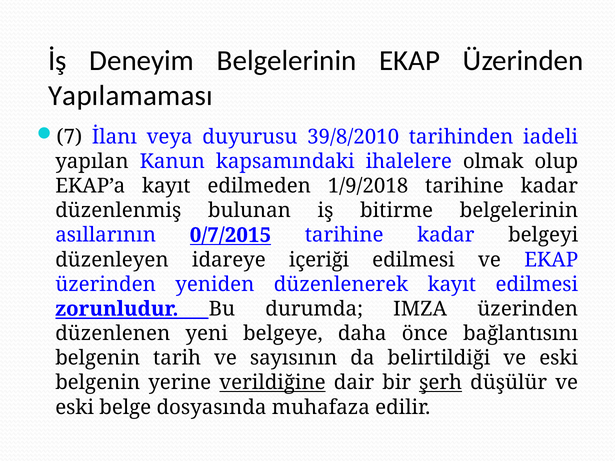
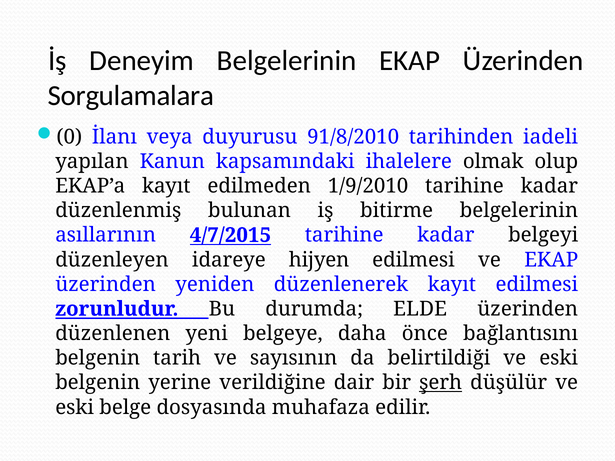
Yapılamaması: Yapılamaması -> Sorgulamalara (131, 96)
7: 7 -> 0 (69, 137)
39/8/2010: 39/8/2010 -> 91/8/2010 (353, 137)
1/9/2018: 1/9/2018 -> 1/9/2010 (368, 186)
0/7/2015: 0/7/2015 -> 4/7/2015 (230, 235)
içeriği: içeriği -> hijyen (319, 260)
IMZA: IMZA -> ELDE (420, 309)
verildiğine underline: present -> none (273, 383)
